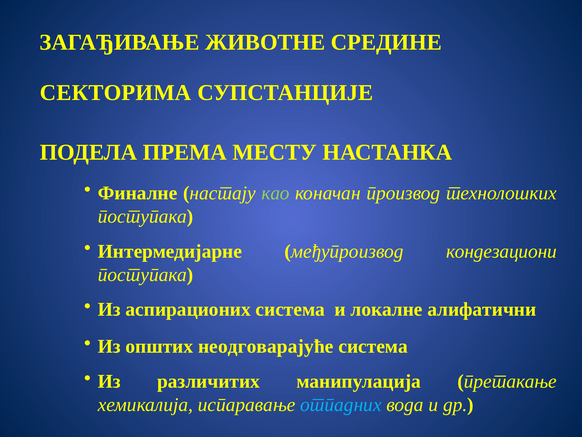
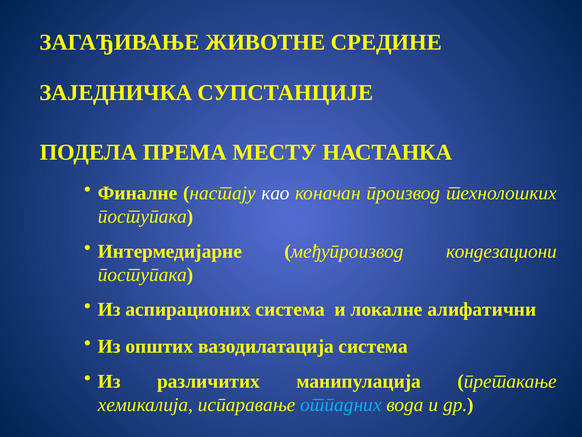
СЕКТОРИМА: СЕКТОРИМА -> ЗАЈЕДНИЧКА (116, 93)
као colour: light green -> white (276, 193)
неодговарајуће: неодговарајуће -> вазодилатација (266, 346)
